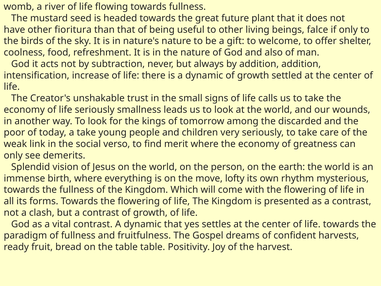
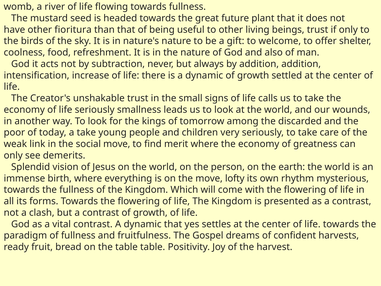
beings falce: falce -> trust (318, 30)
social verso: verso -> move (117, 144)
